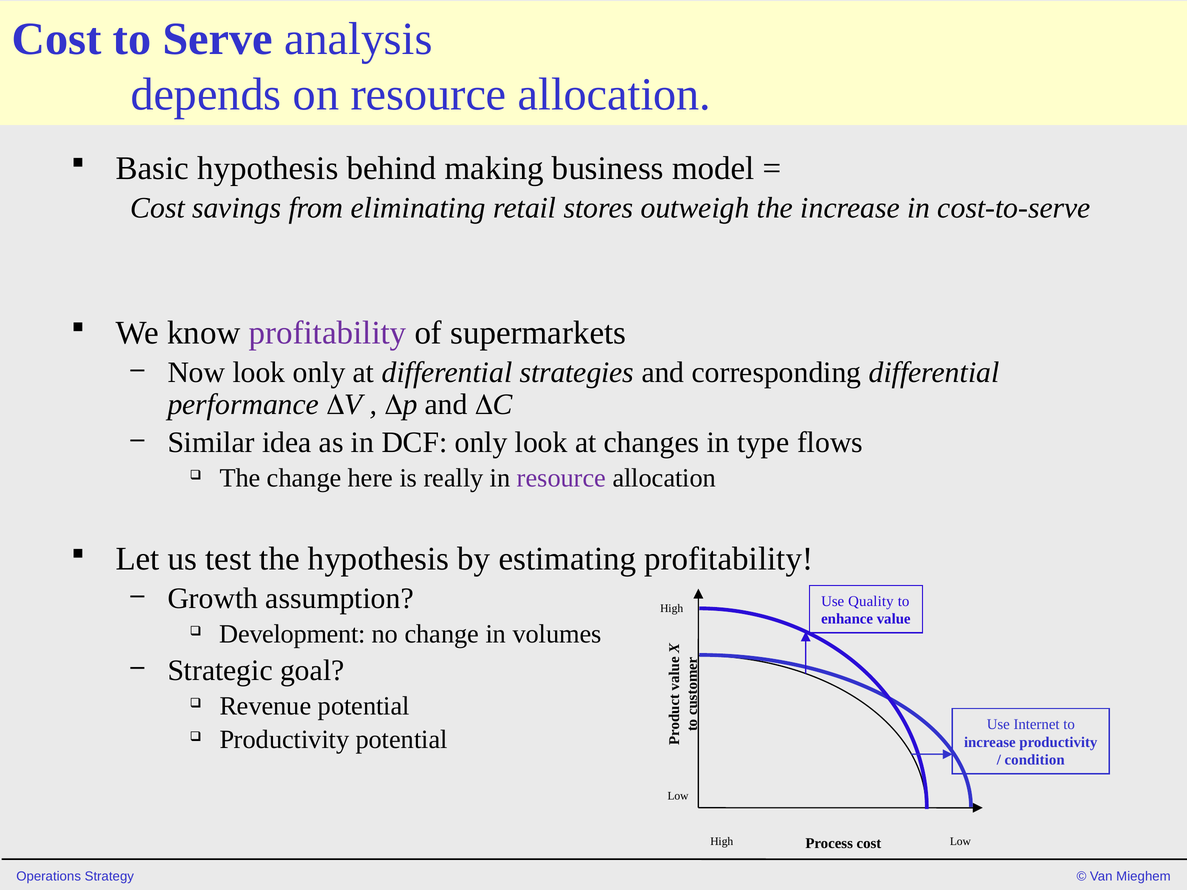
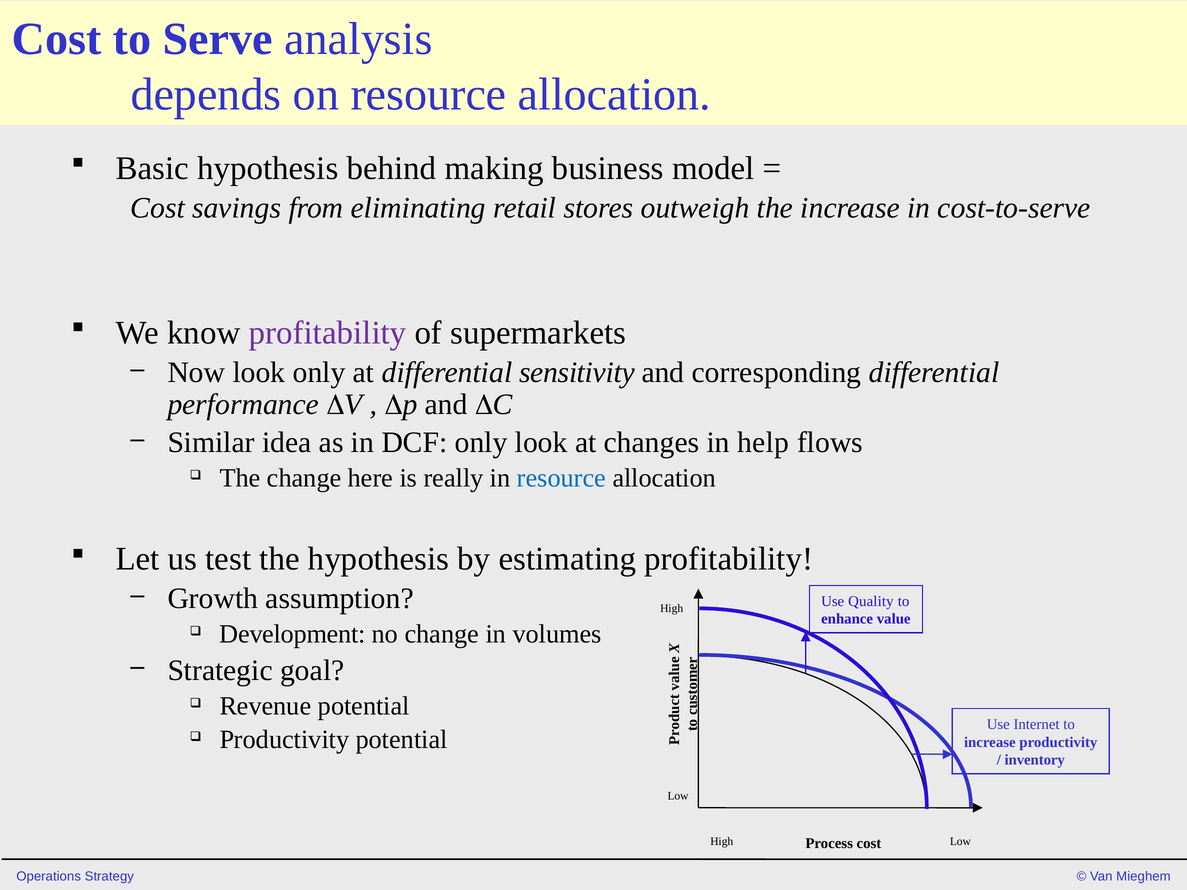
strategies: strategies -> sensitivity (577, 373)
type: type -> help (763, 443)
resource colour: purple -> blue (561, 478)
condition: condition -> inventory (1035, 760)
